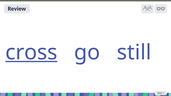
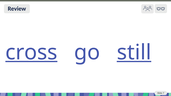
still underline: none -> present (134, 52)
